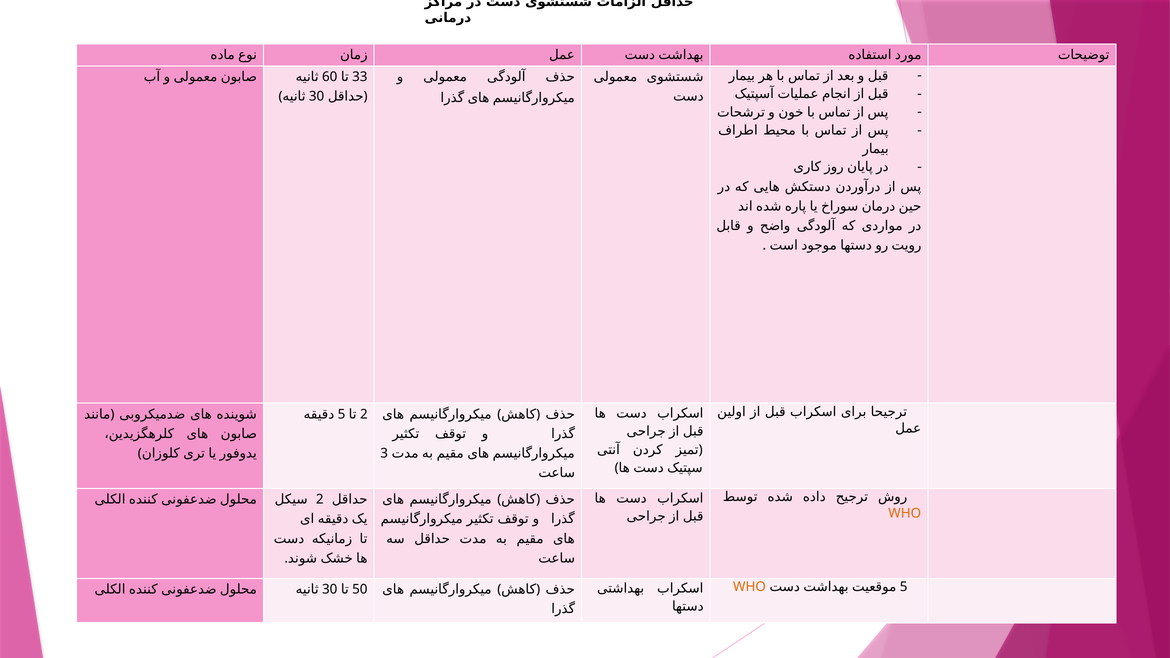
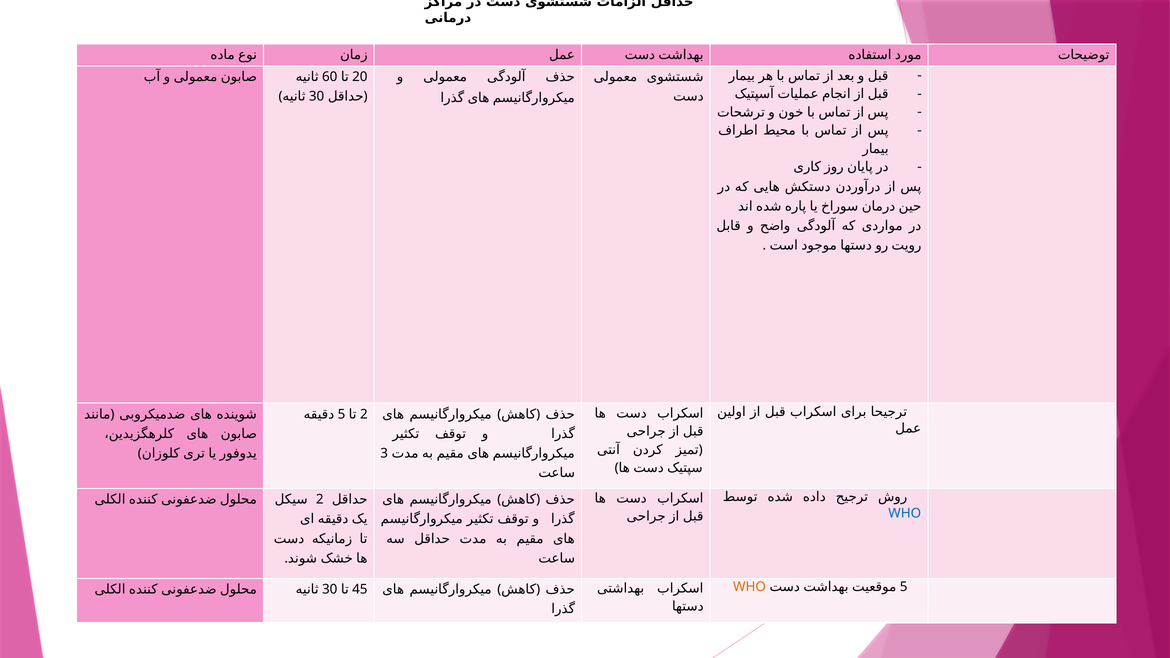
33: 33 -> 20 (360, 77)
WHO colour: orange -> blue (905, 514)
50: 50 -> 45 (360, 590)
